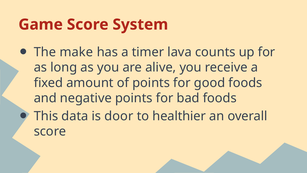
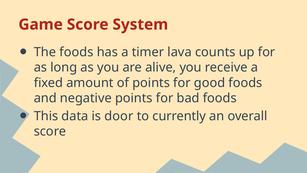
The make: make -> foods (76, 52)
healthier: healthier -> currently (179, 116)
